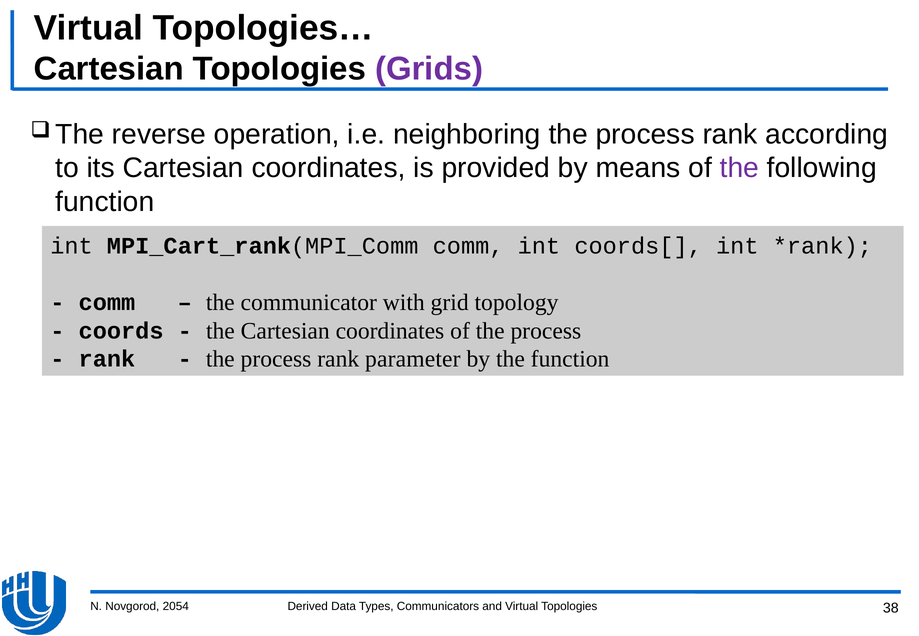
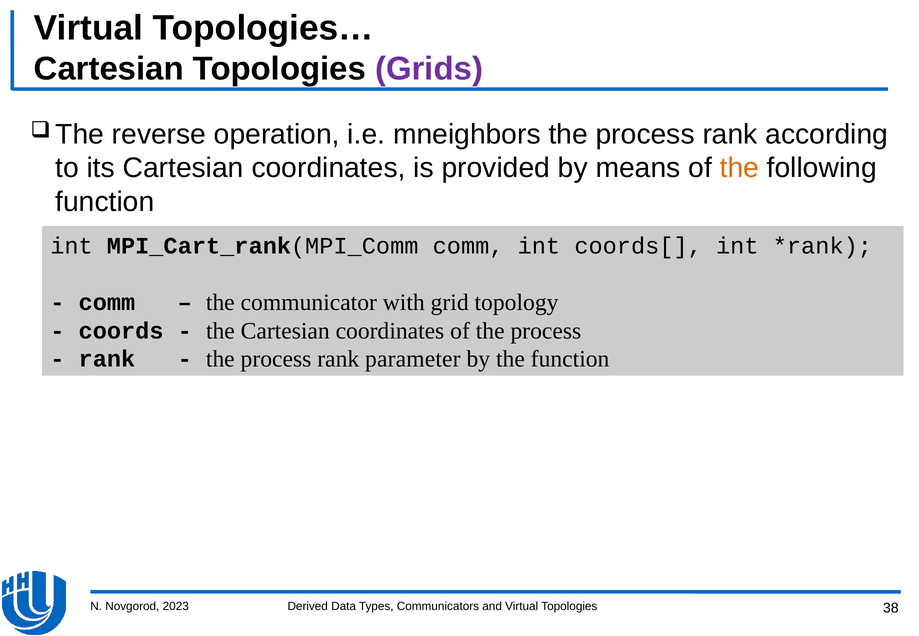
neighboring: neighboring -> mneighbors (467, 134)
the colour: purple -> orange (739, 168)
2054: 2054 -> 2023 (176, 607)
